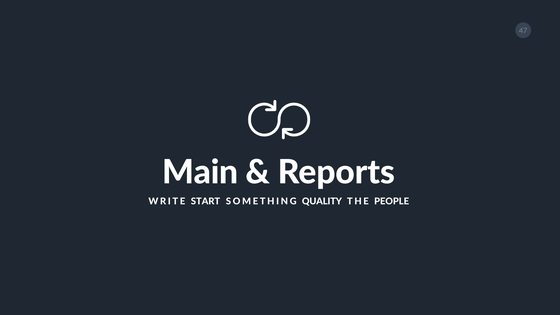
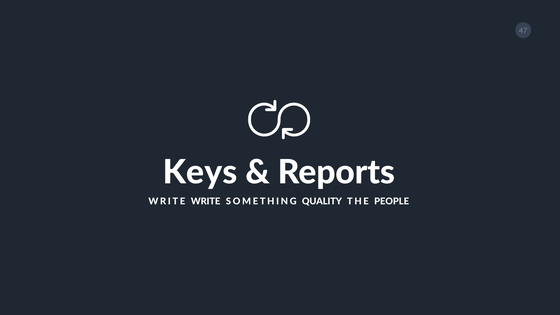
Main: Main -> Keys (200, 172)
WRITE START: START -> WRITE (206, 201)
